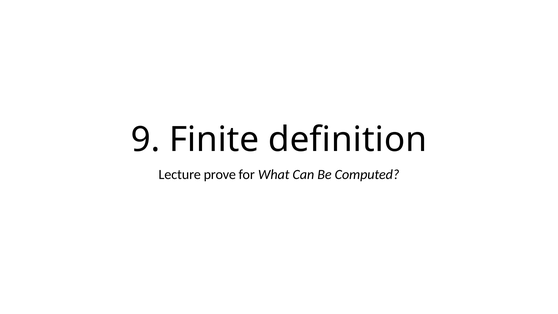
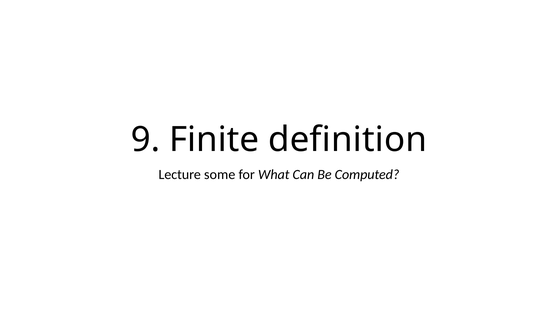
prove: prove -> some (220, 174)
